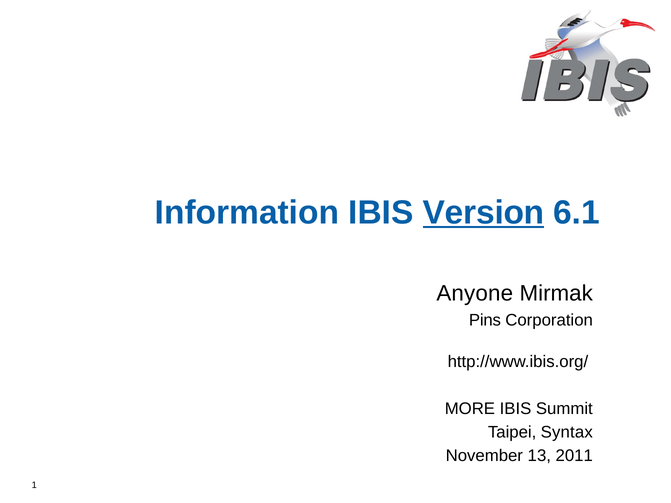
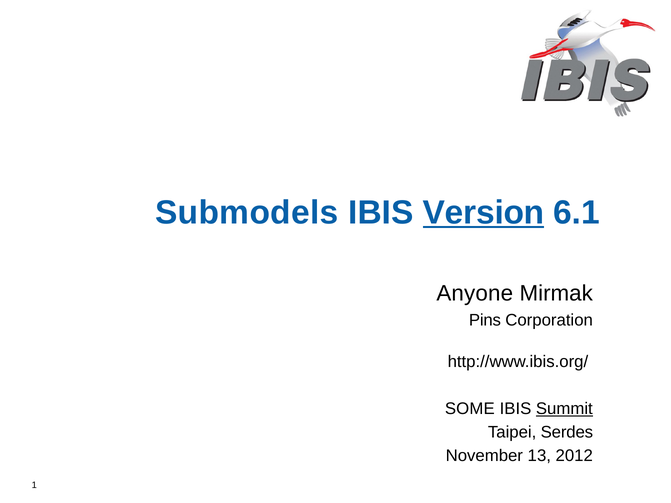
Information: Information -> Submodels (247, 213)
MORE: MORE -> SOME (470, 409)
Summit underline: none -> present (564, 409)
Syntax: Syntax -> Serdes (567, 432)
2011: 2011 -> 2012 (574, 456)
